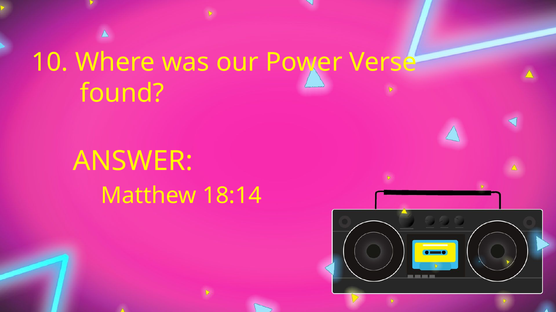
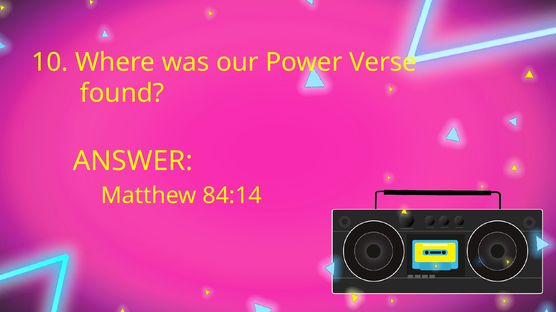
18:14: 18:14 -> 84:14 (232, 196)
